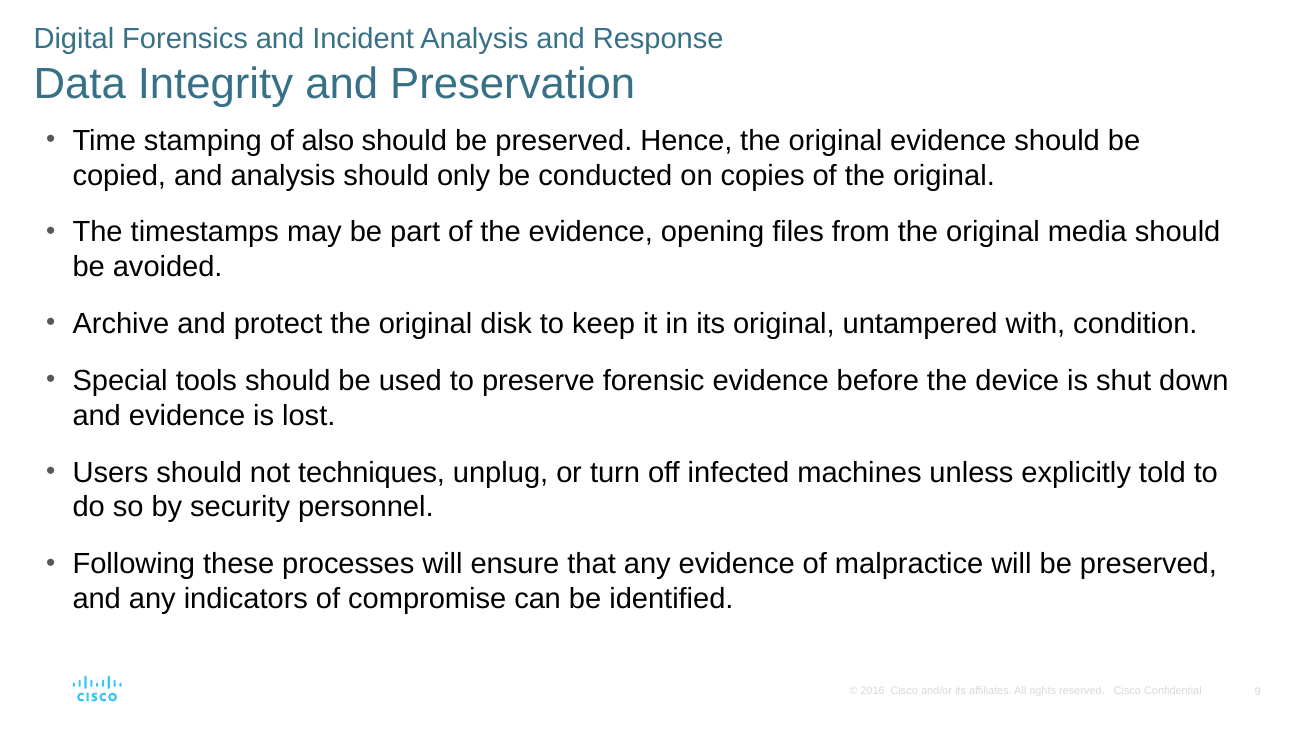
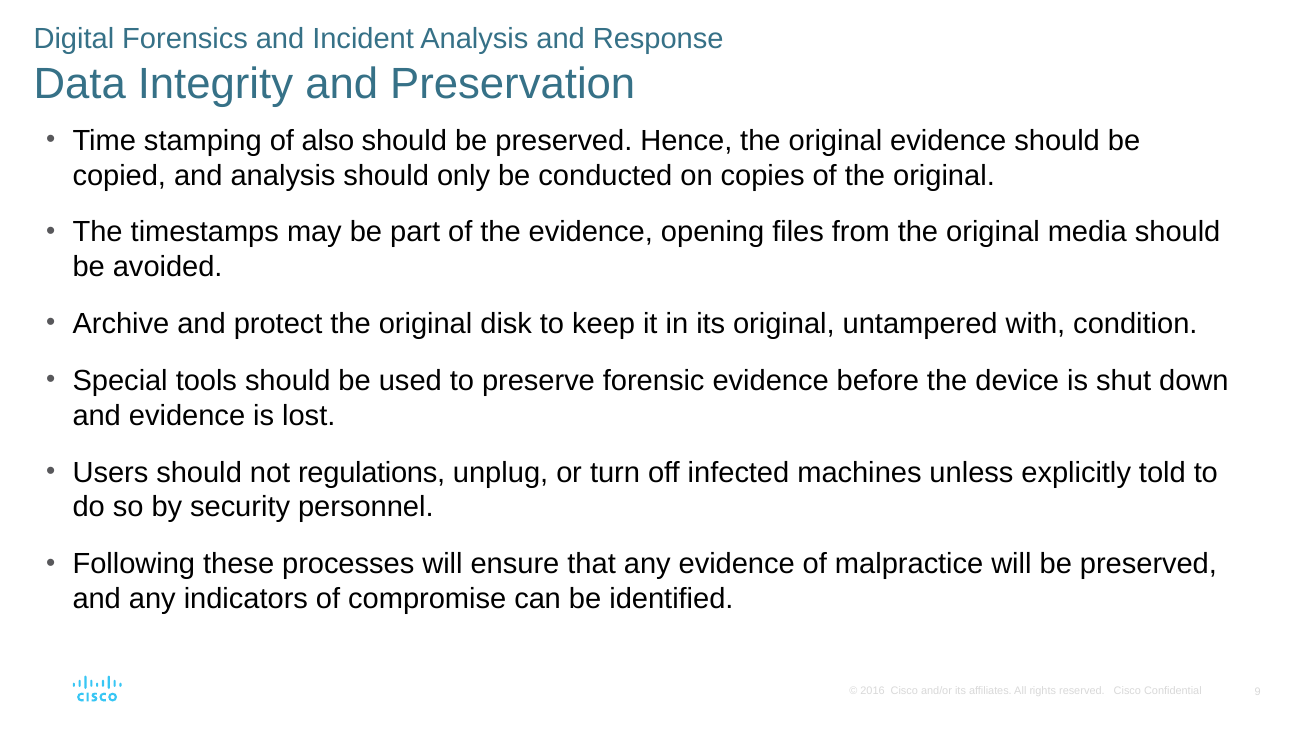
techniques: techniques -> regulations (372, 472)
